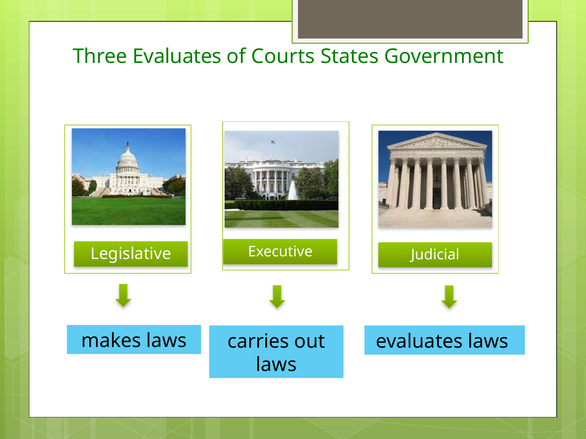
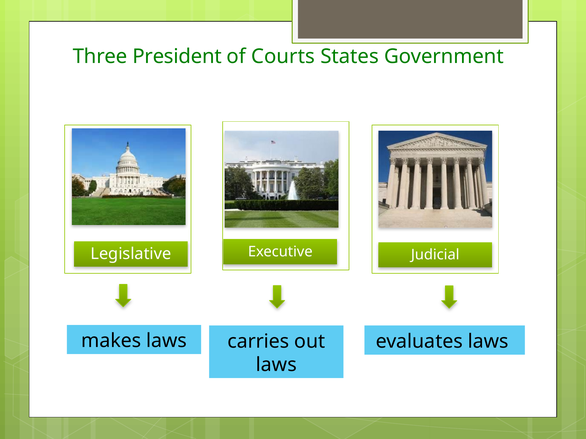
Three Evaluates: Evaluates -> President (177, 56)
